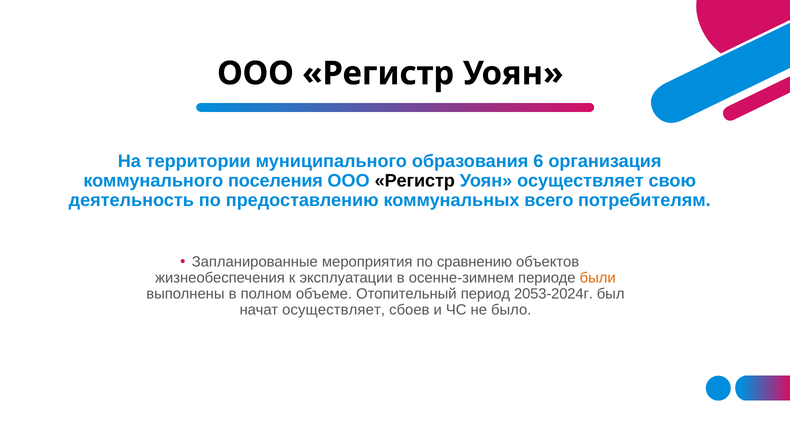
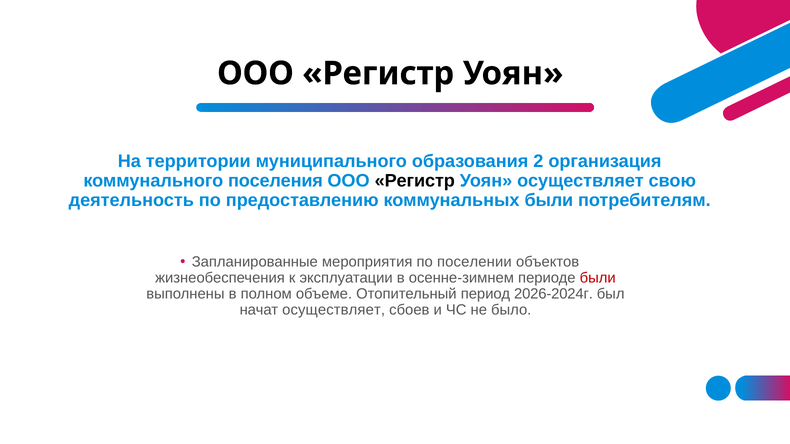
6: 6 -> 2 (538, 162)
коммунальных всего: всего -> были (549, 201)
сравнению: сравнению -> поселении (474, 262)
были colour: orange -> red (598, 278)
2053-2024г: 2053-2024г -> 2026-2024г (553, 294)
